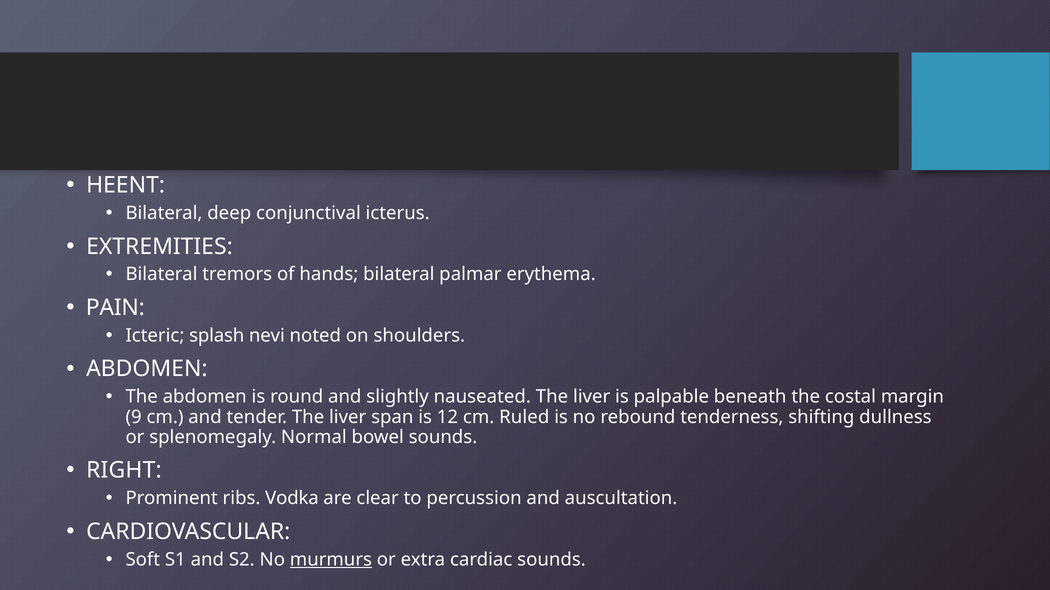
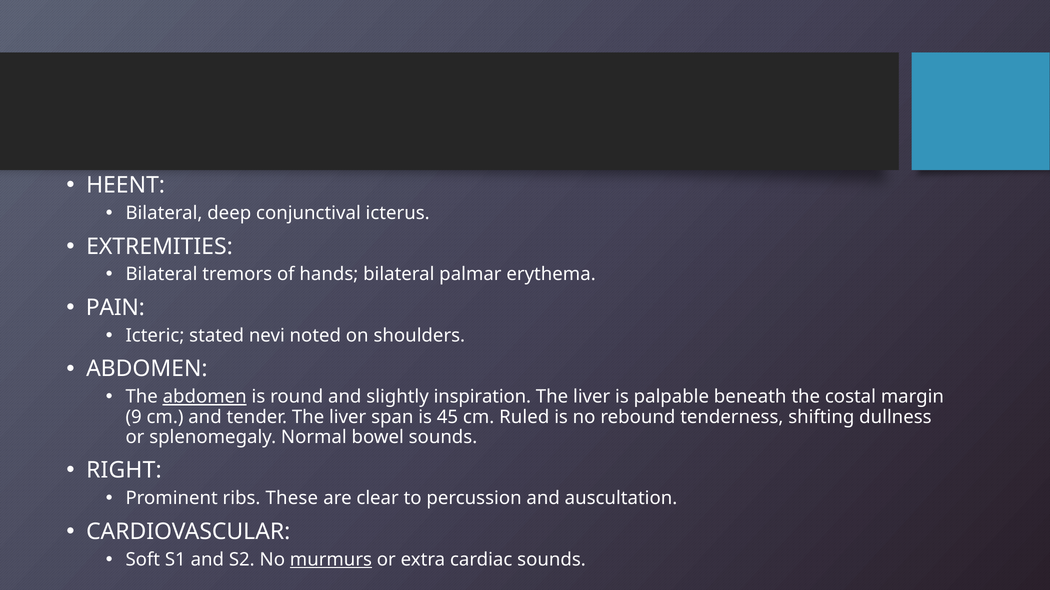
splash: splash -> stated (217, 336)
abdomen underline: none -> present (205, 397)
nauseated: nauseated -> inspiration (482, 397)
12: 12 -> 45 (447, 417)
Vodka: Vodka -> These (292, 499)
